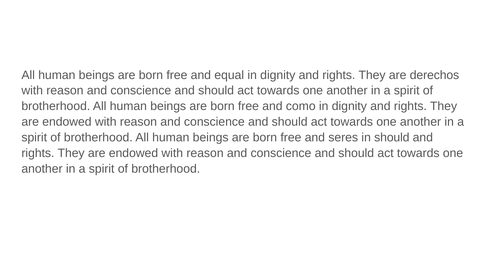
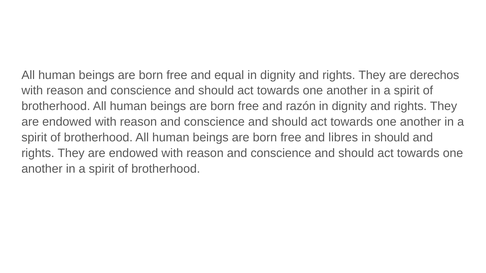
como: como -> razón (301, 106)
seres: seres -> libres (343, 138)
